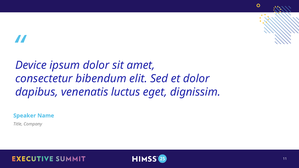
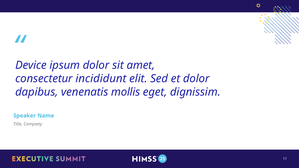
bibendum: bibendum -> incididunt (101, 79)
luctus: luctus -> mollis (126, 92)
